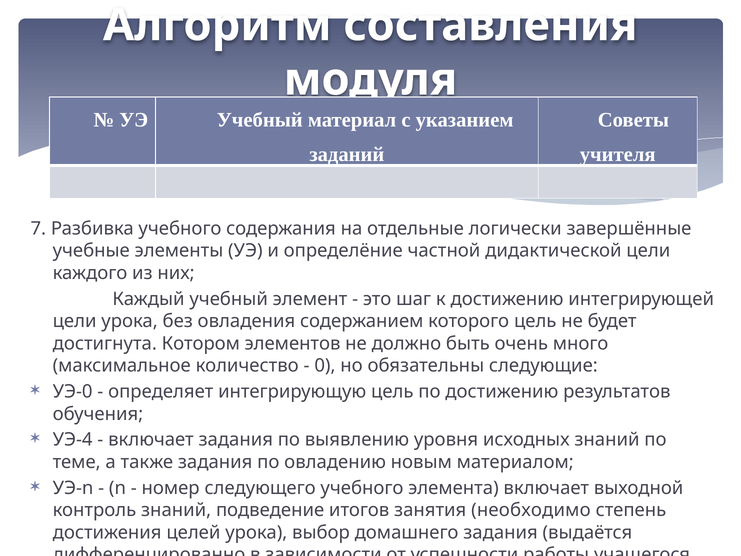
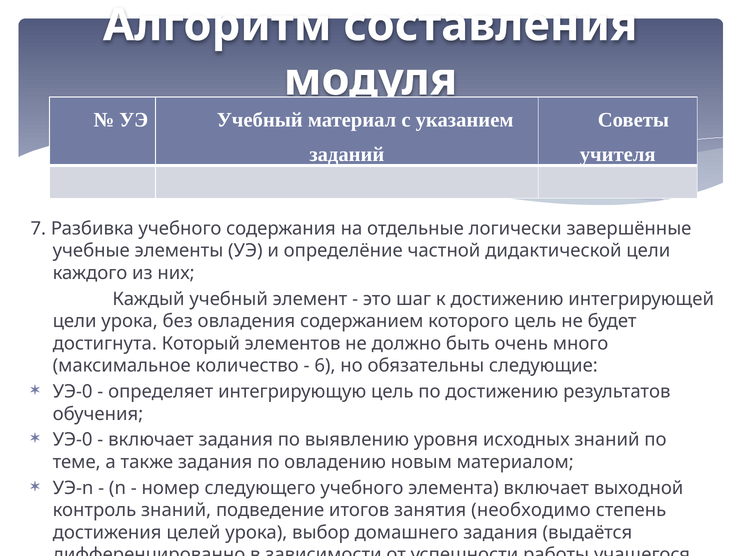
Котором: Котором -> Который (201, 343)
0: 0 -> 6 (325, 366)
УЭ-4: УЭ-4 -> УЭ-0 (73, 440)
